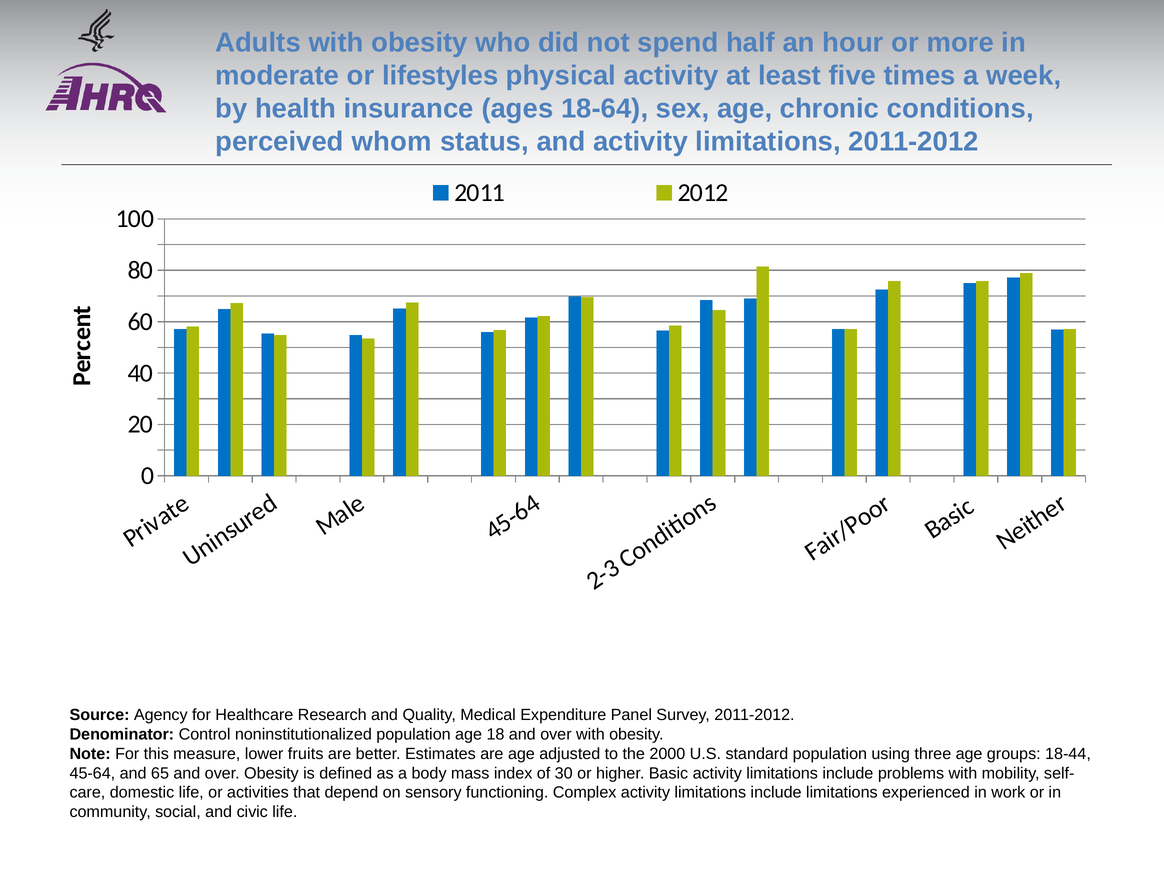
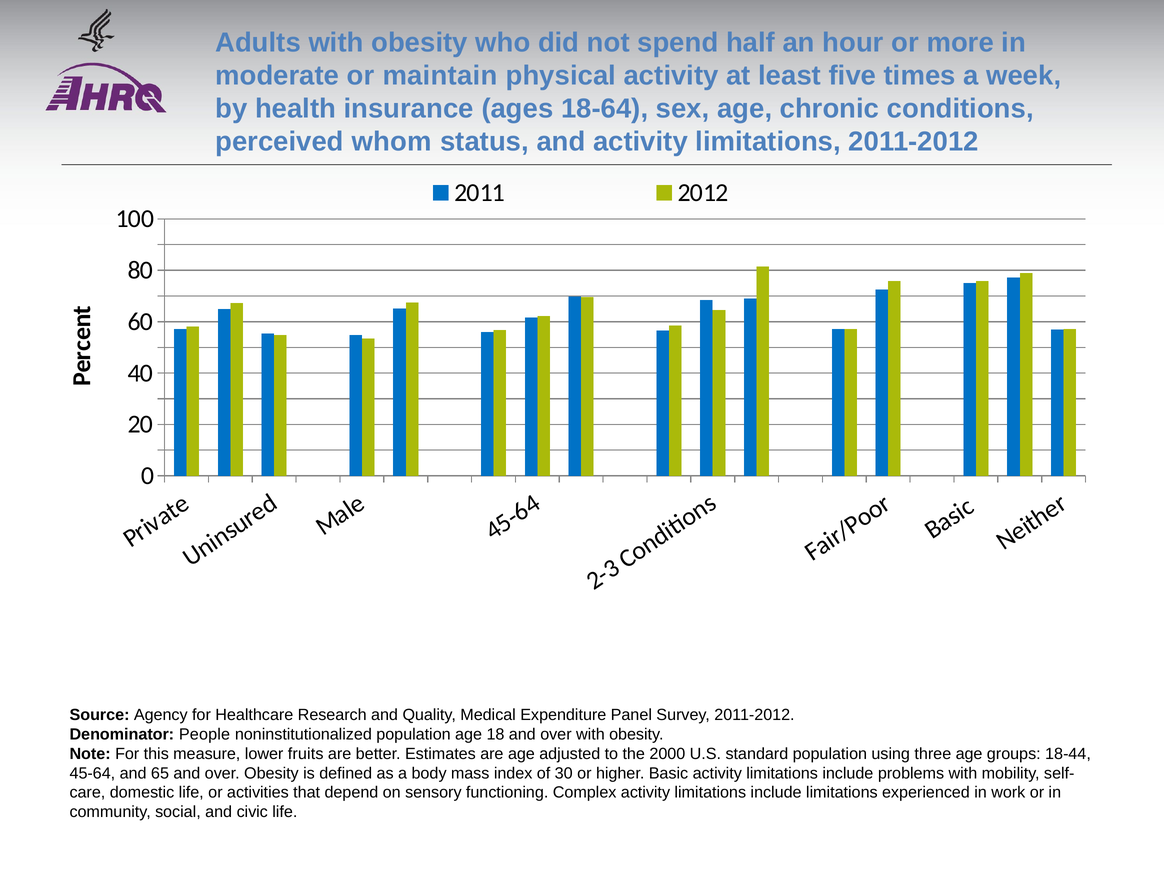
lifestyles: lifestyles -> maintain (440, 76)
Control: Control -> People (204, 734)
